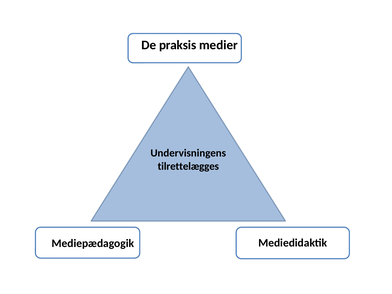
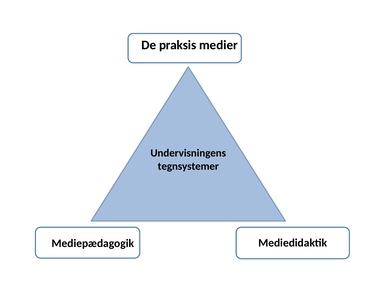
tilrettelægges: tilrettelægges -> tegnsystemer (188, 166)
